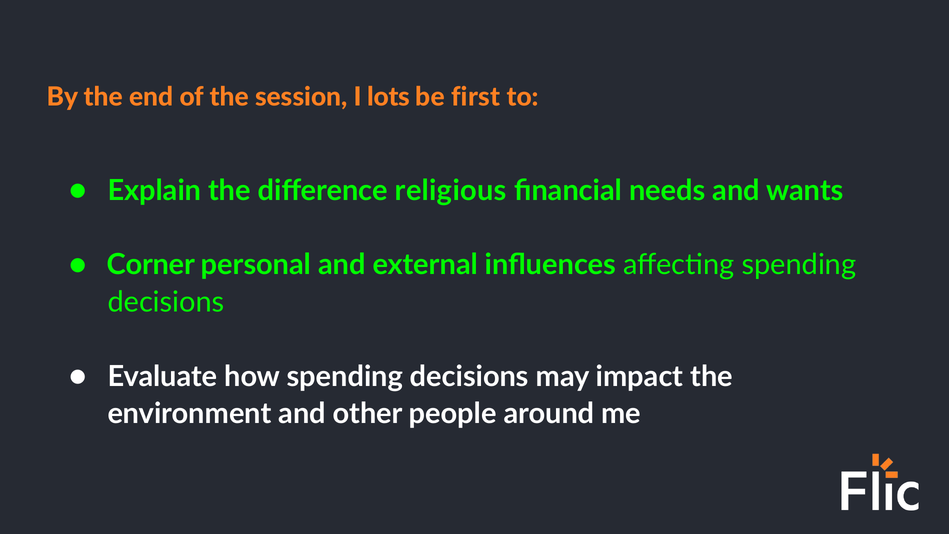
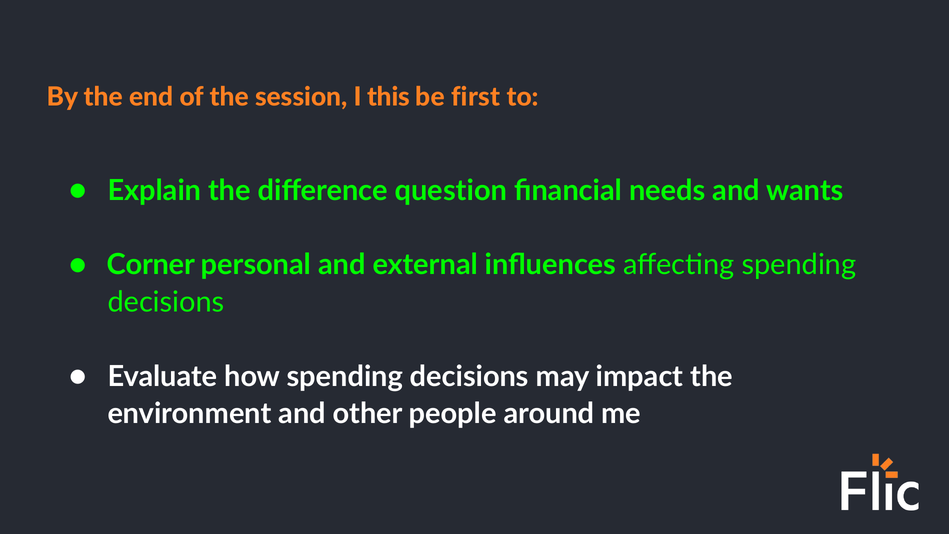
lots: lots -> this (389, 97)
religious: religious -> question (451, 190)
